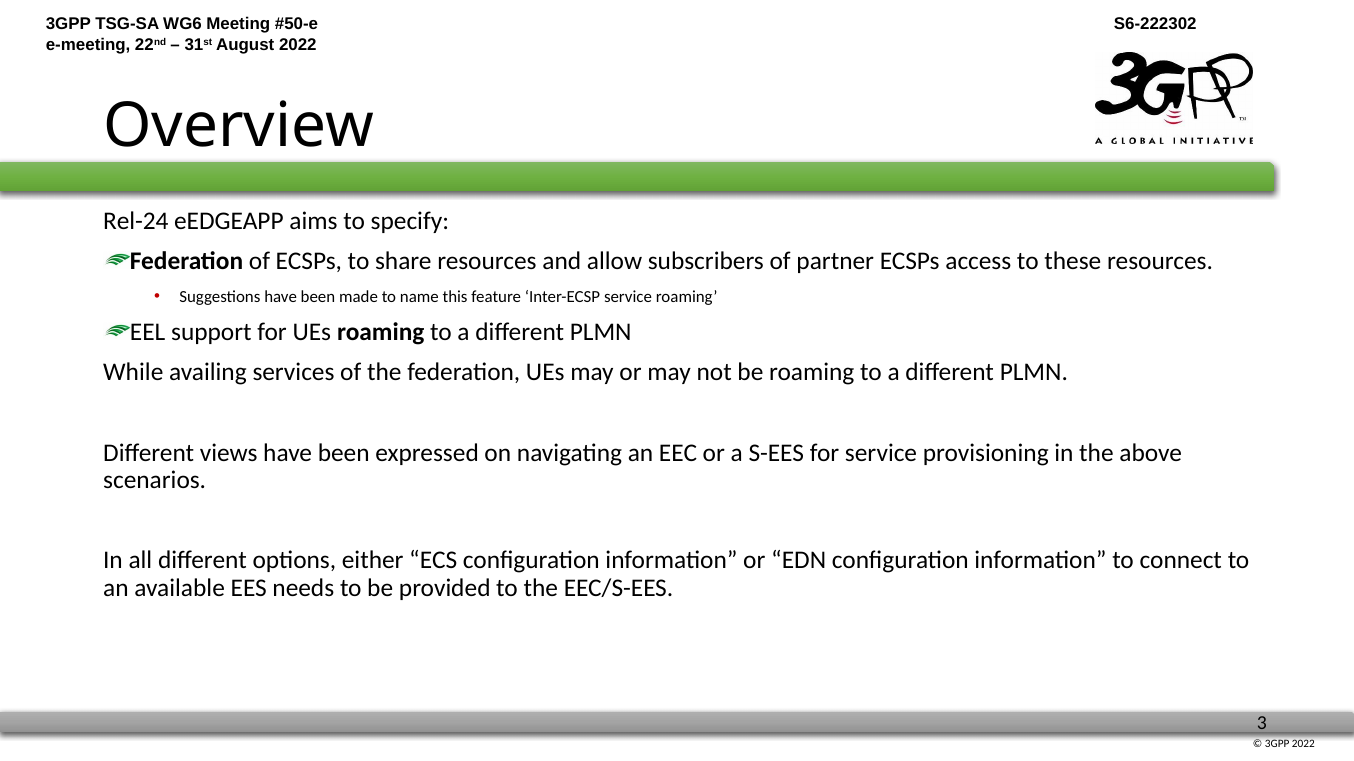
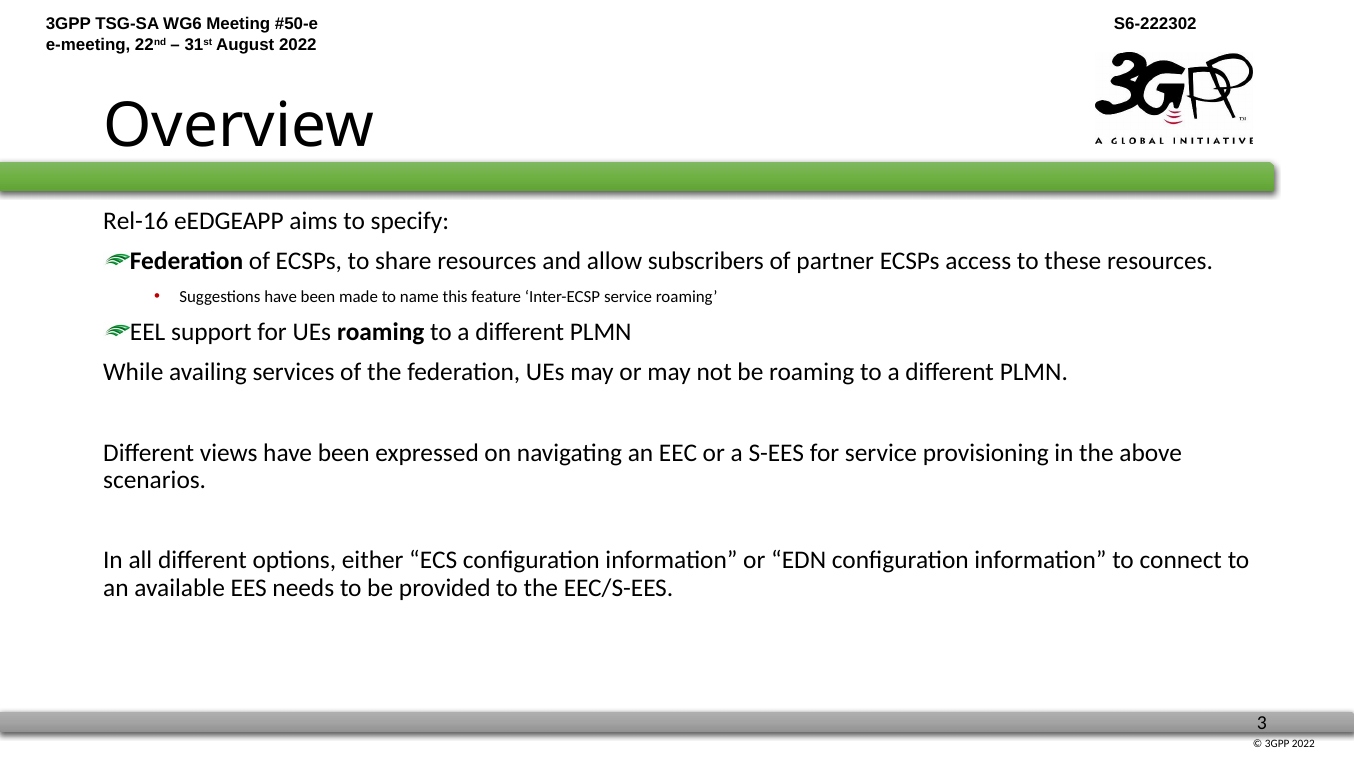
Rel-24: Rel-24 -> Rel-16 (136, 221)
